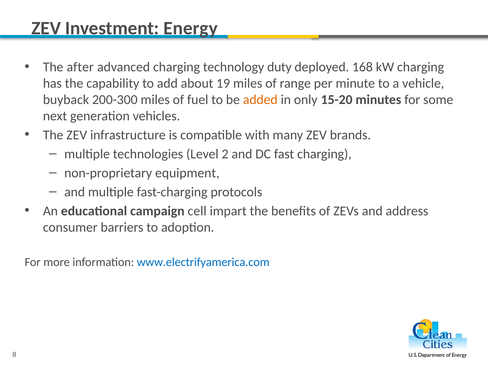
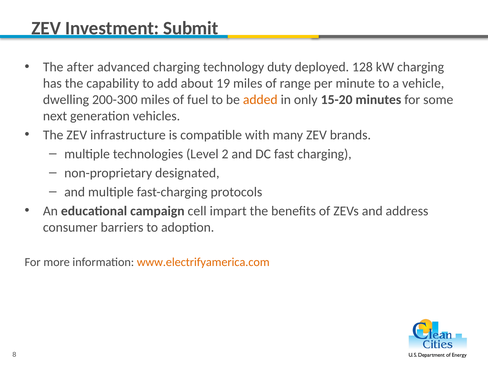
Energy: Energy -> Submit (191, 28)
168: 168 -> 128 (362, 67)
buyback: buyback -> dwelling (66, 100)
equipment: equipment -> designated (187, 173)
www.electrifyamerica.com colour: blue -> orange (203, 262)
